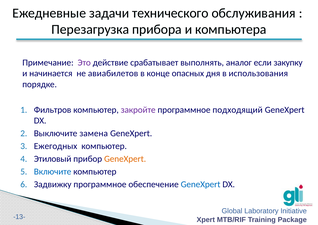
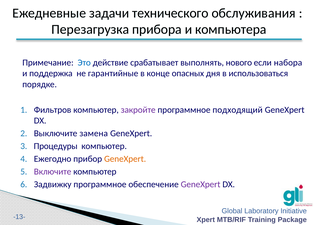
Это colour: purple -> blue (84, 62)
аналог: аналог -> нового (239, 62)
закупку: закупку -> набора (288, 62)
начинается: начинается -> поддержка (51, 73)
авиабилетов: авиабилетов -> гарантийные (113, 73)
использования: использования -> использоваться (258, 73)
Ежегодных: Ежегодных -> Процедуры (56, 146)
Этиловый: Этиловый -> Ежегодно (53, 159)
Включите colour: blue -> purple (53, 171)
GeneXpert colour: blue -> purple (201, 184)
